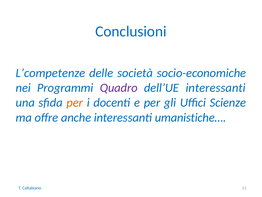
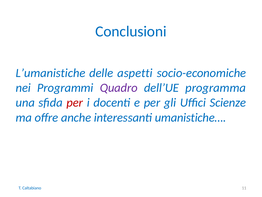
L’competenze: L’competenze -> L’umanistiche (51, 73)
società: società -> aspetti (135, 73)
dell’UE interessanti: interessanti -> programma (216, 88)
per colour: orange -> red (75, 102)
